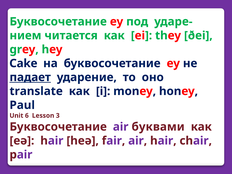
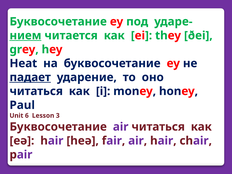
нием underline: none -> present (25, 36)
Cake: Cake -> Heat (23, 63)
translate: translate -> читaться (36, 91)
буквами: буквами -> читаться (158, 127)
